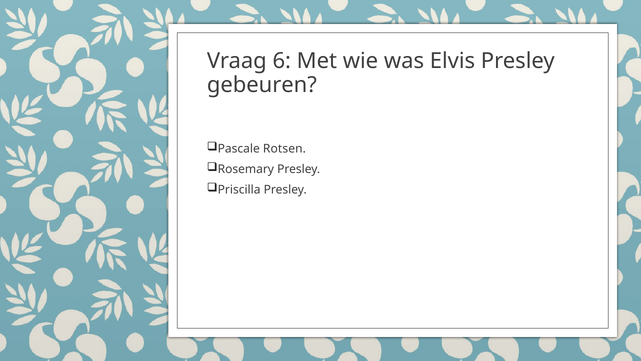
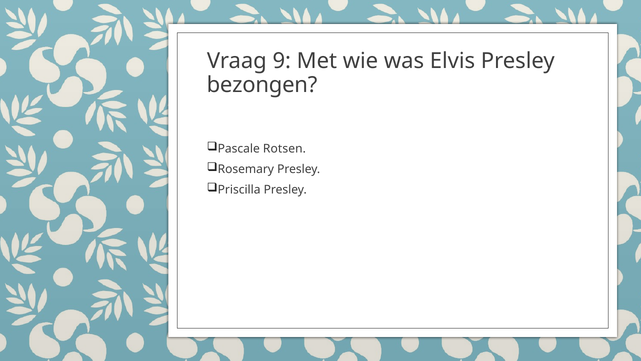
6: 6 -> 9 (282, 61)
gebeuren: gebeuren -> bezongen (262, 85)
